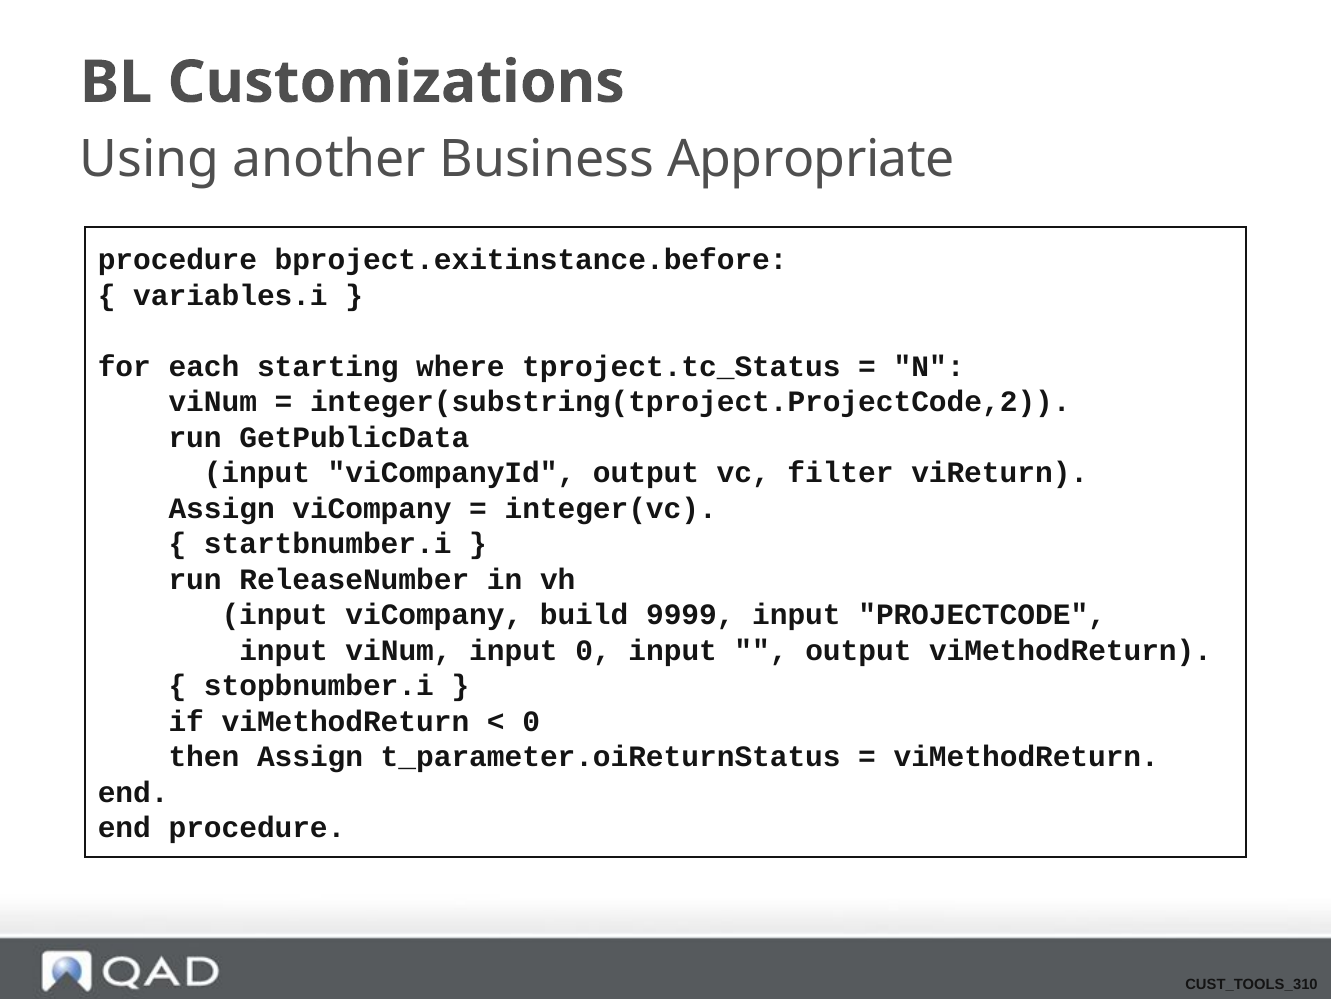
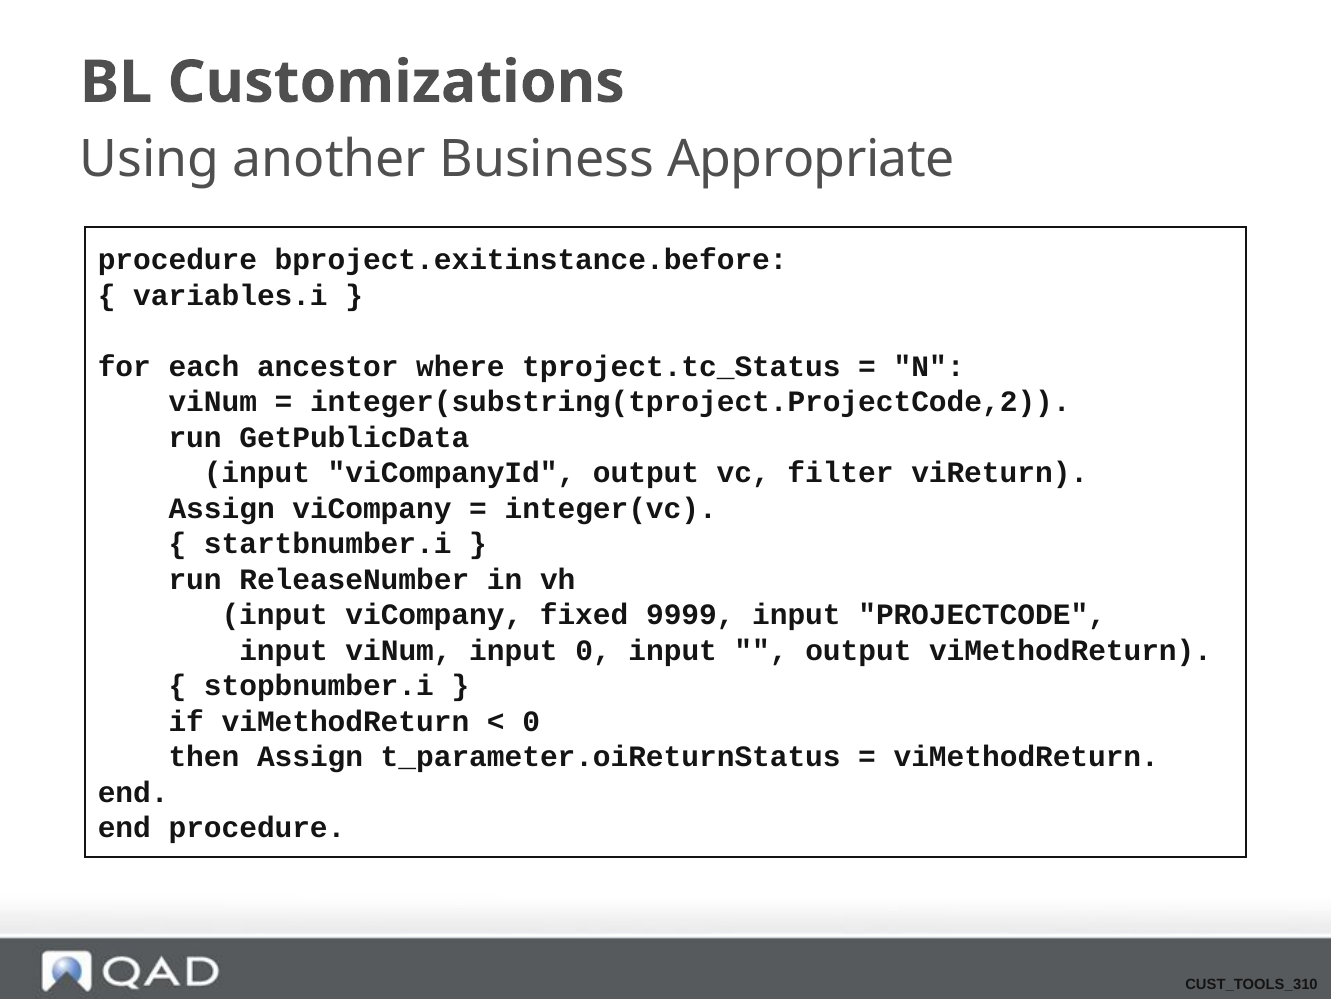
starting: starting -> ancestor (328, 366)
build: build -> fixed (584, 614)
